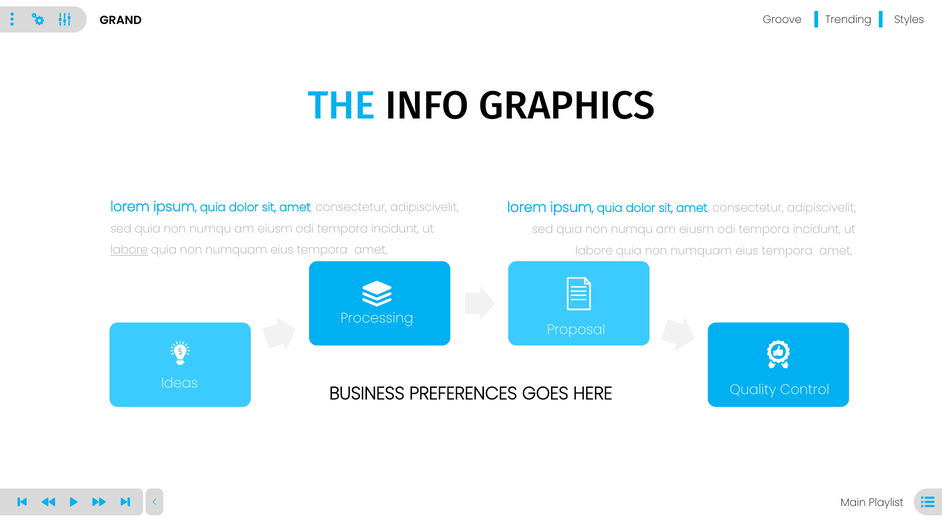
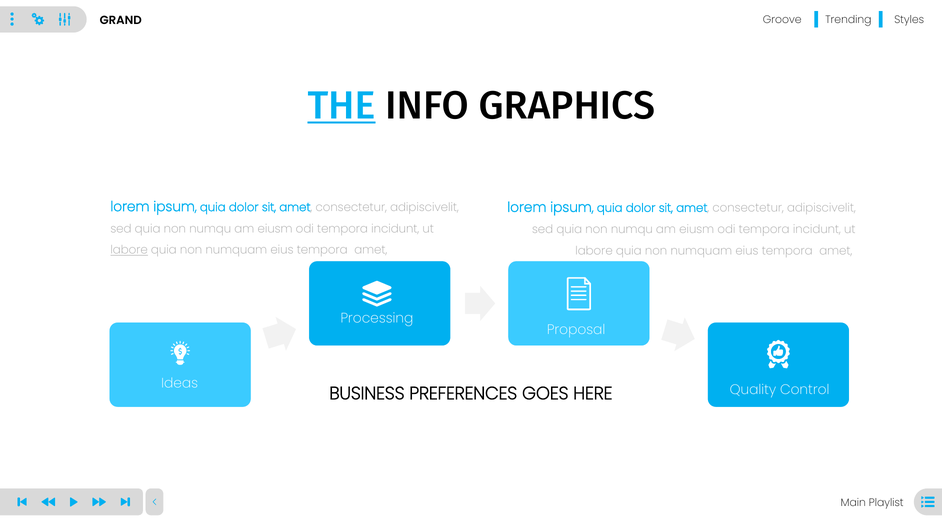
THE underline: none -> present (342, 106)
